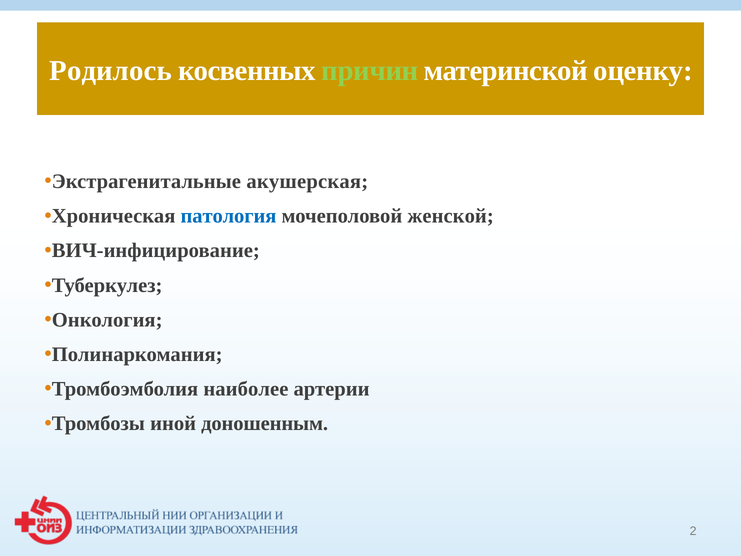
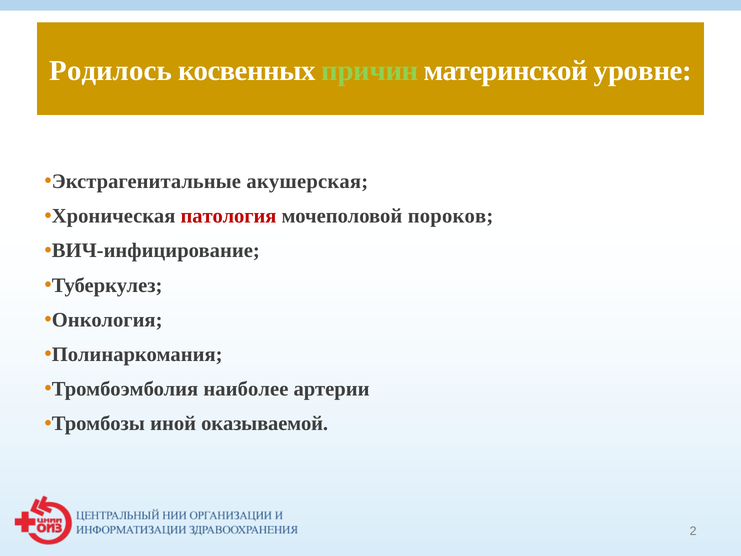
оценку: оценку -> уровне (643, 71)
патология colour: blue -> red (229, 216)
женской: женской -> пороков (451, 216)
доношенным: доношенным -> оказываемой (265, 423)
